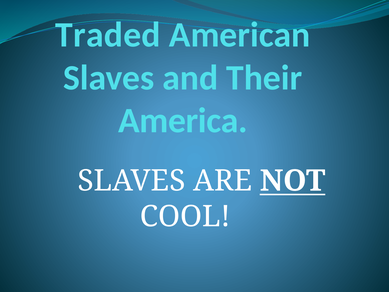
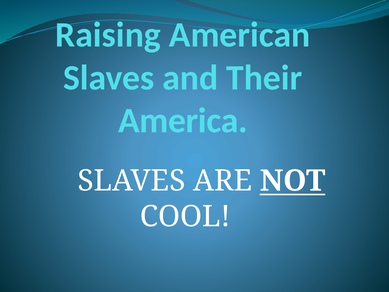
Traded: Traded -> Raising (108, 35)
